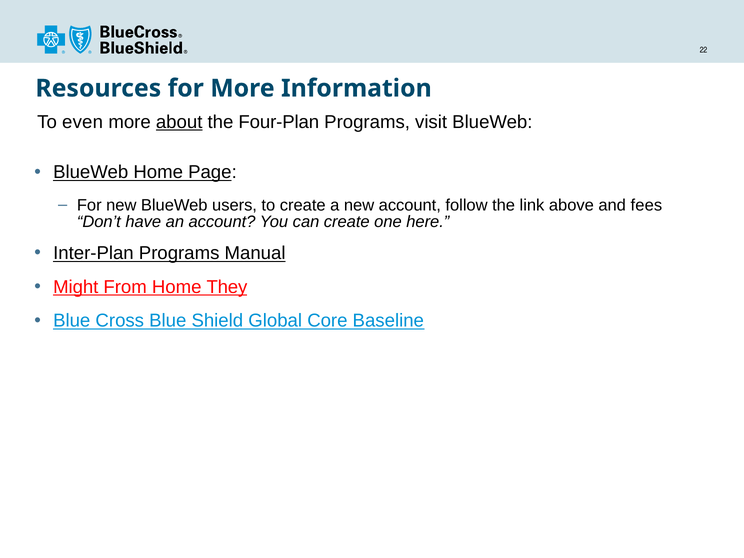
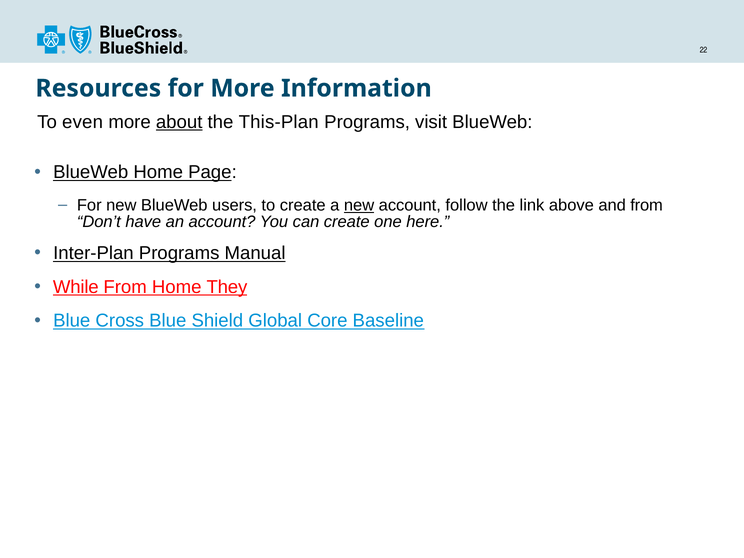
Four-Plan: Four-Plan -> This-Plan (279, 122)
new underline: none -> present (359, 205)
and fees: fees -> from (647, 205)
Might: Might -> While (76, 287)
